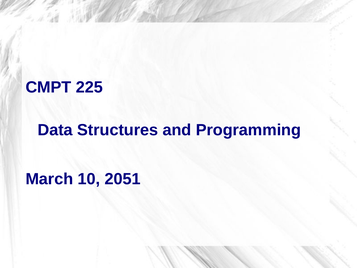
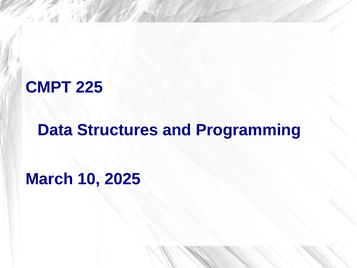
2051: 2051 -> 2025 (123, 179)
